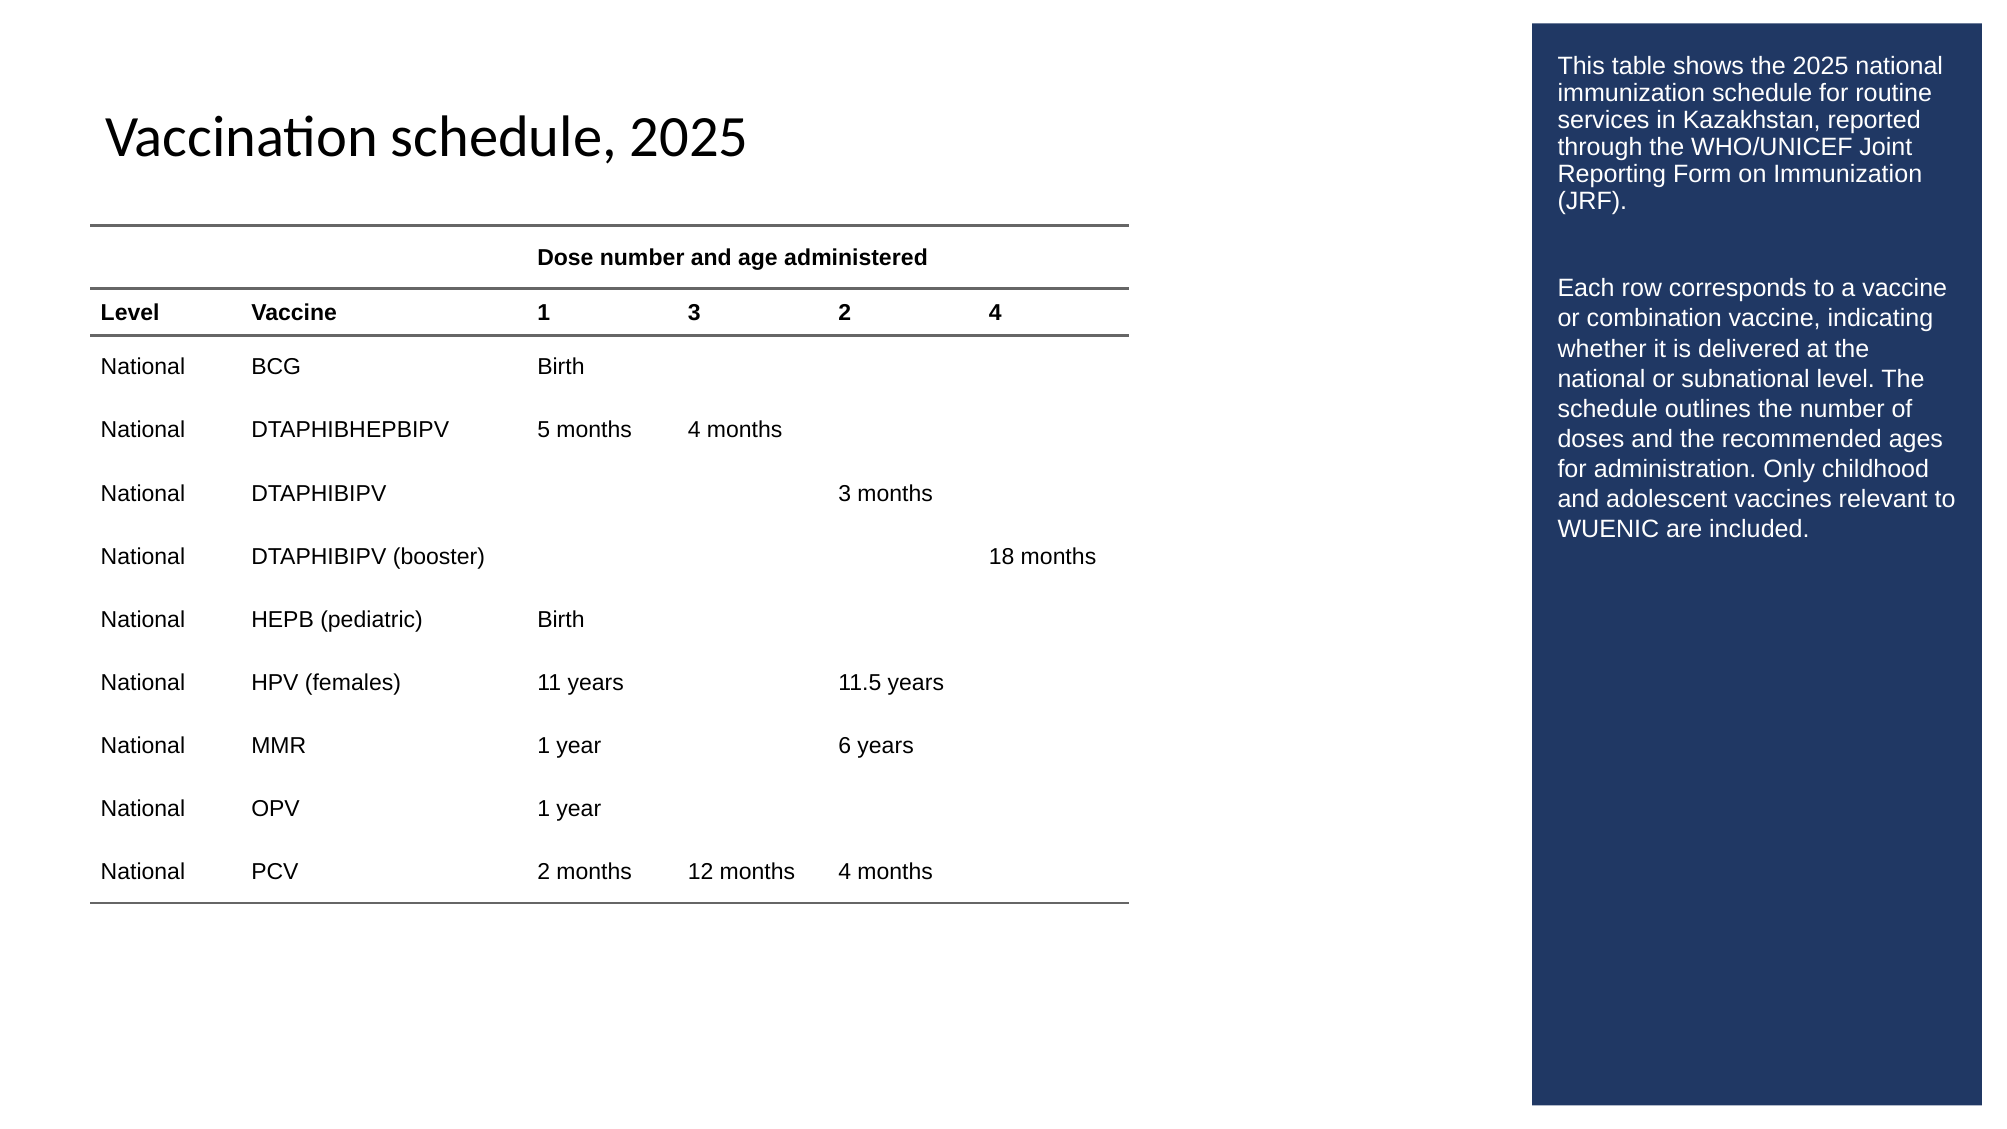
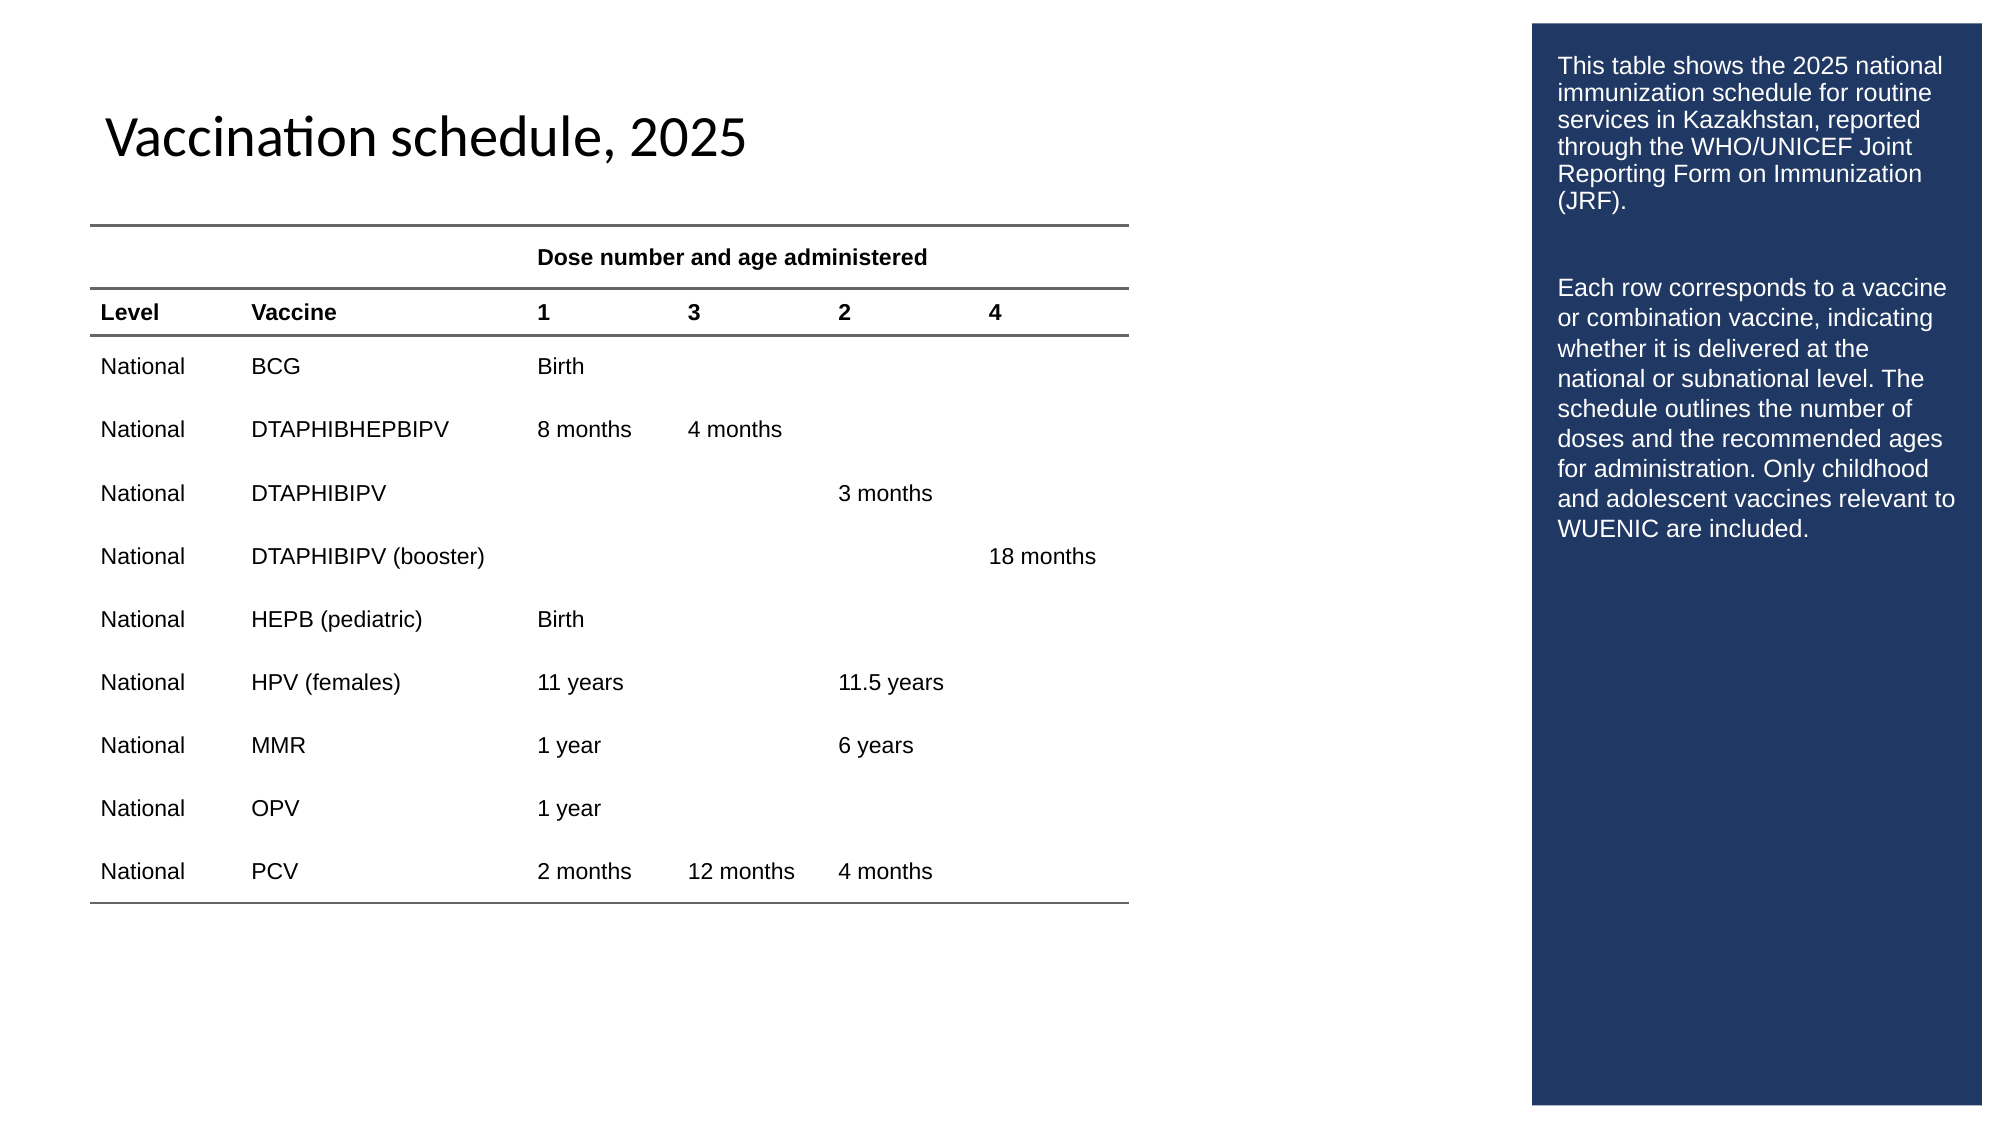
5: 5 -> 8 (544, 430)
